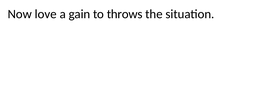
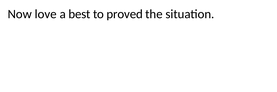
gain: gain -> best (79, 14)
throws: throws -> proved (125, 14)
